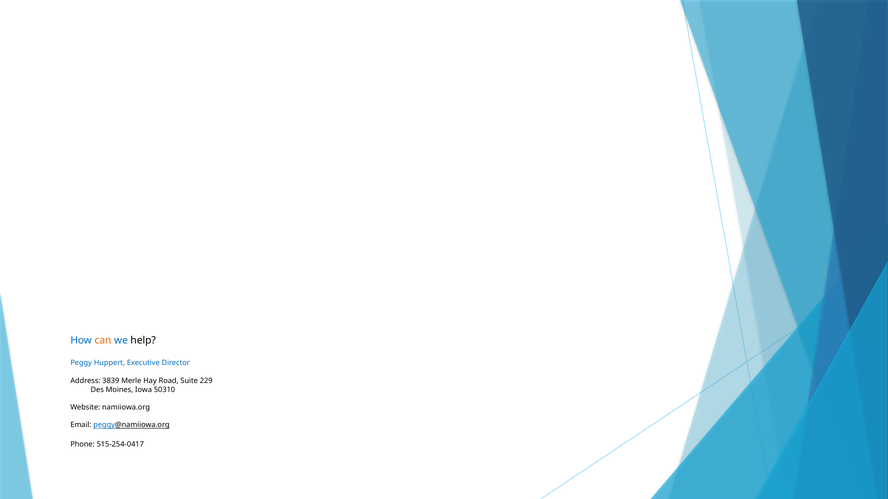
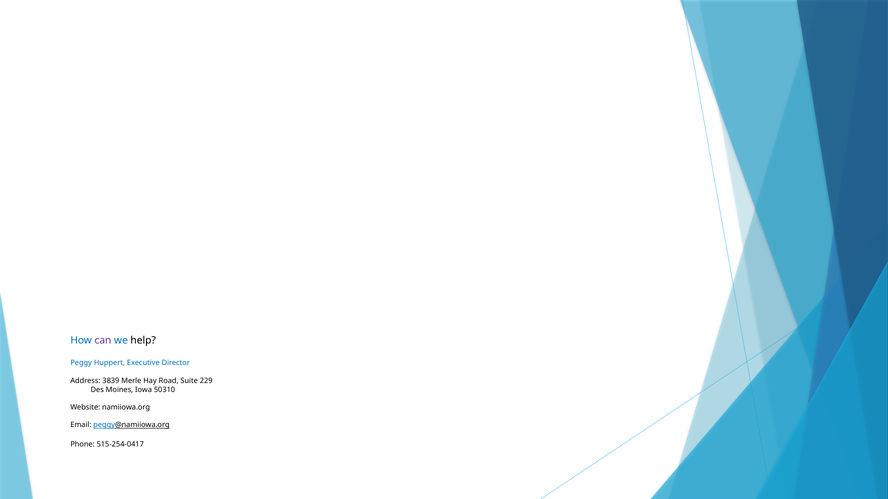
can colour: orange -> purple (103, 341)
